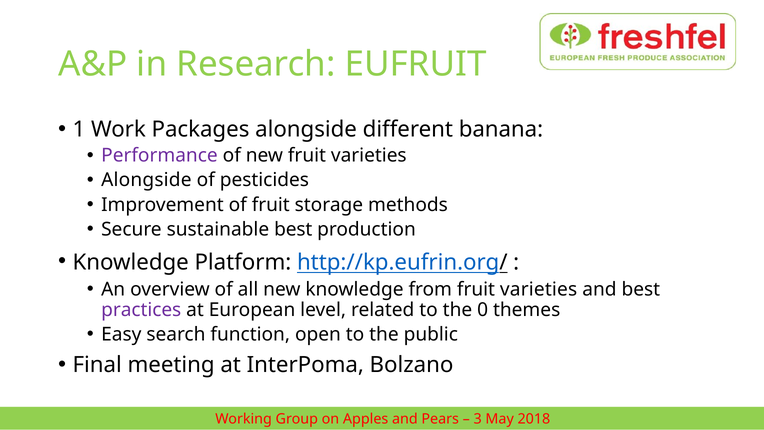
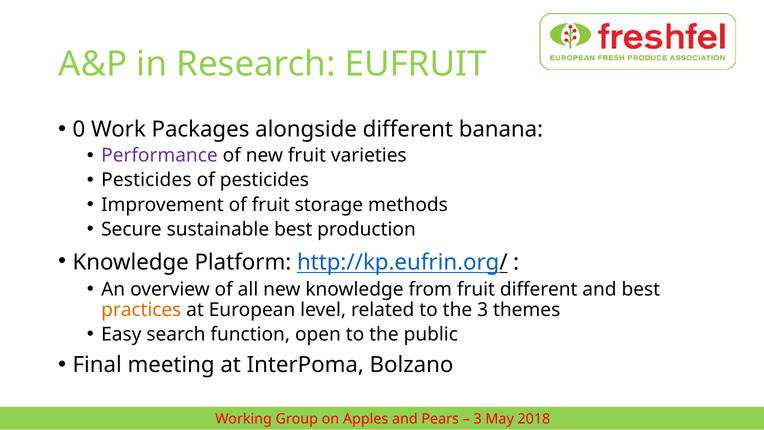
1: 1 -> 0 (79, 129)
Alongside: Alongside -> Pesticides (146, 180)
from fruit varieties: varieties -> different (539, 289)
practices colour: purple -> orange (141, 310)
the 0: 0 -> 3 (483, 310)
